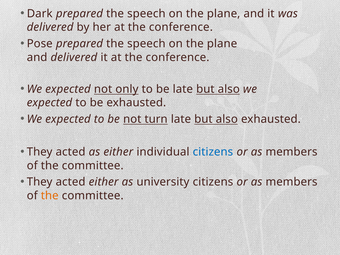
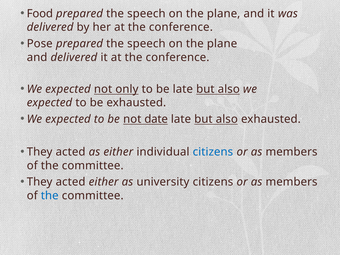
Dark: Dark -> Food (40, 14)
turn: turn -> date (156, 119)
the colour: orange -> blue (50, 196)
